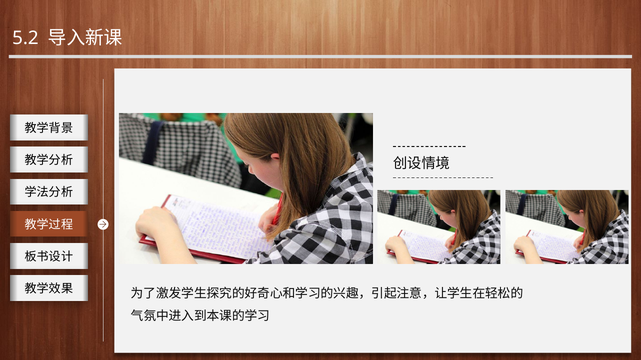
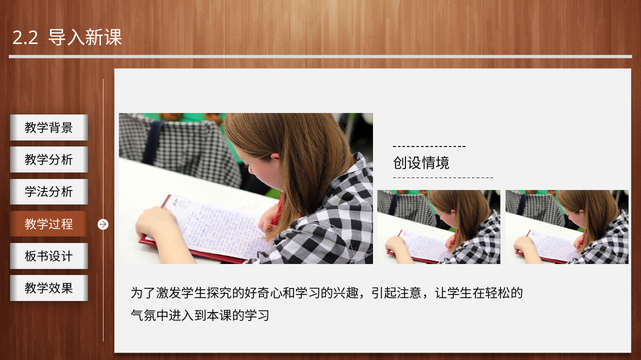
5.2: 5.2 -> 2.2 (25, 38)
